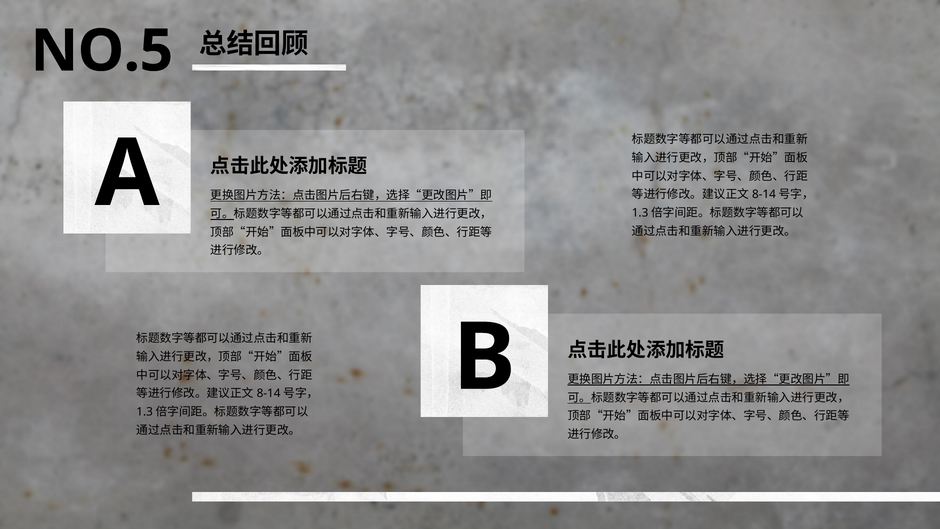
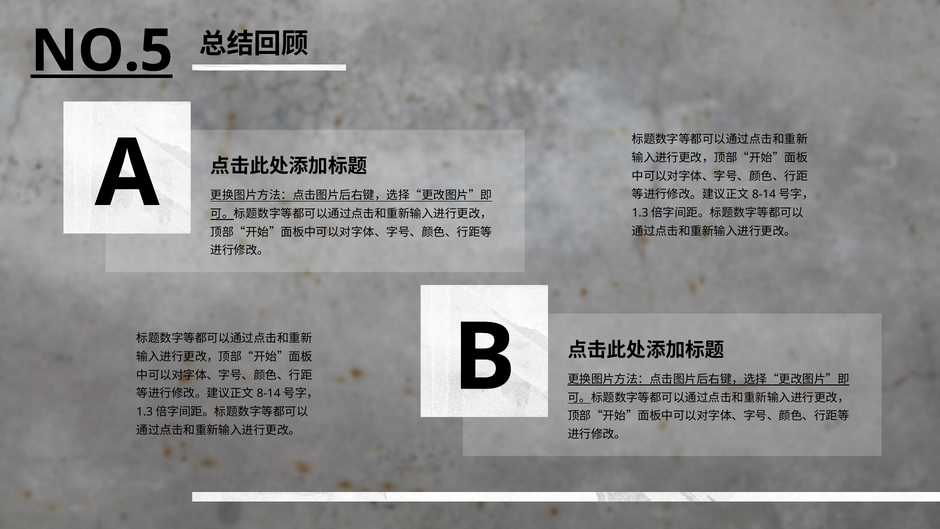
NO.5 underline: none -> present (102, 51)
